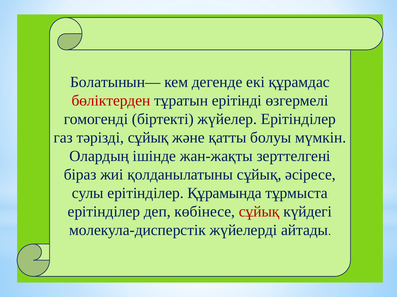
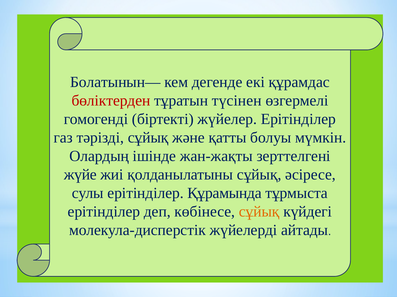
ерітінді: ерітінді -> түсінен (237, 101)
біраз: біраз -> жүйе (80, 175)
сұйық colour: red -> orange (259, 212)
